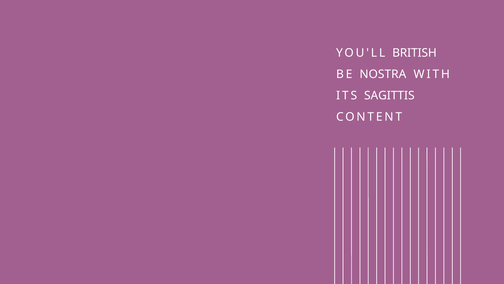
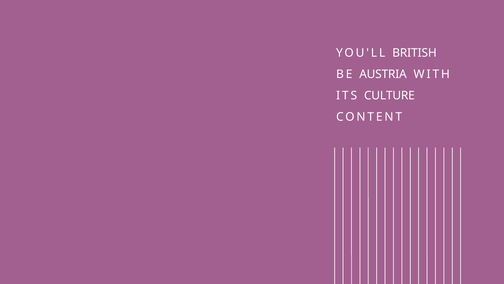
NOSTRA: NOSTRA -> AUSTRIA (383, 74)
SAGITTIS: SAGITTIS -> CULTURE (389, 95)
